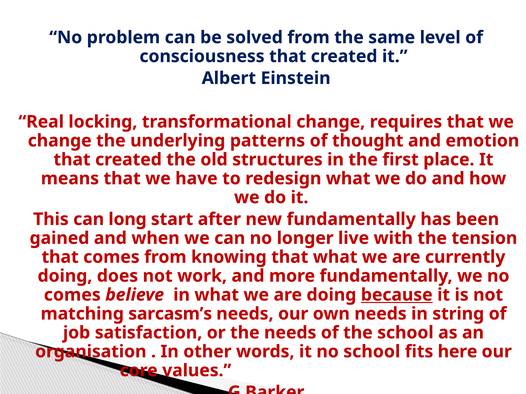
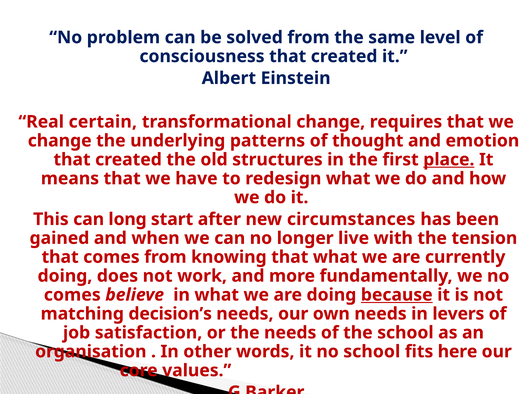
locking: locking -> certain (103, 122)
place underline: none -> present (449, 160)
new fundamentally: fundamentally -> circumstances (351, 220)
sarcasm’s: sarcasm’s -> decision’s (170, 314)
string: string -> levers (458, 314)
